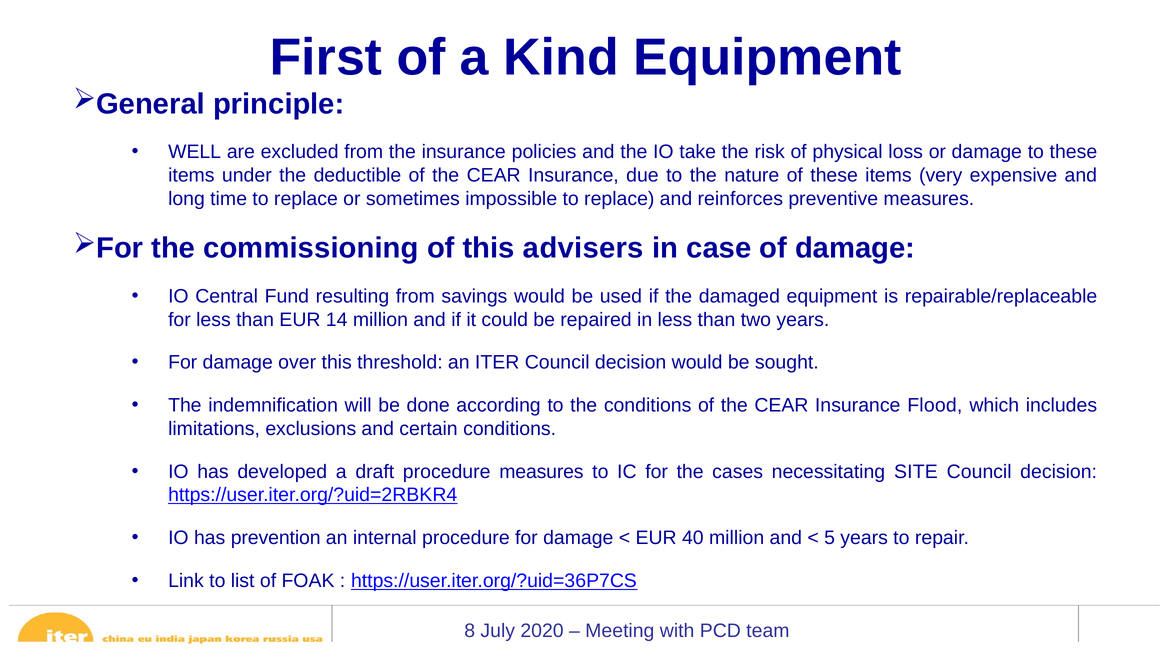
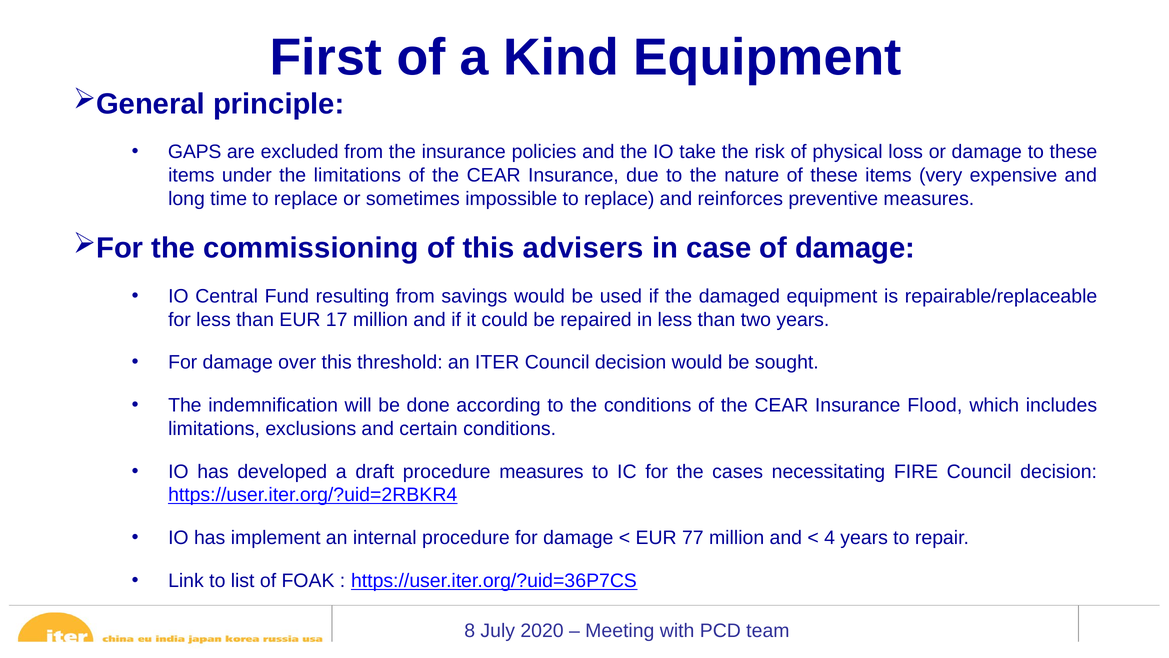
WELL: WELL -> GAPS (195, 152)
the deductible: deductible -> limitations (357, 175)
14: 14 -> 17 (337, 319)
SITE: SITE -> FIRE (916, 471)
prevention: prevention -> implement (276, 538)
40: 40 -> 77 (693, 538)
5: 5 -> 4 (830, 538)
